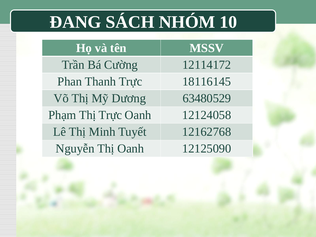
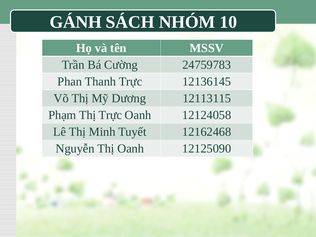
ĐANG: ĐANG -> GÁNH (76, 22)
12114172: 12114172 -> 24759783 (207, 65)
18116145: 18116145 -> 12136145 (207, 82)
63480529: 63480529 -> 12113115 (207, 98)
12162768: 12162768 -> 12162468 (207, 132)
